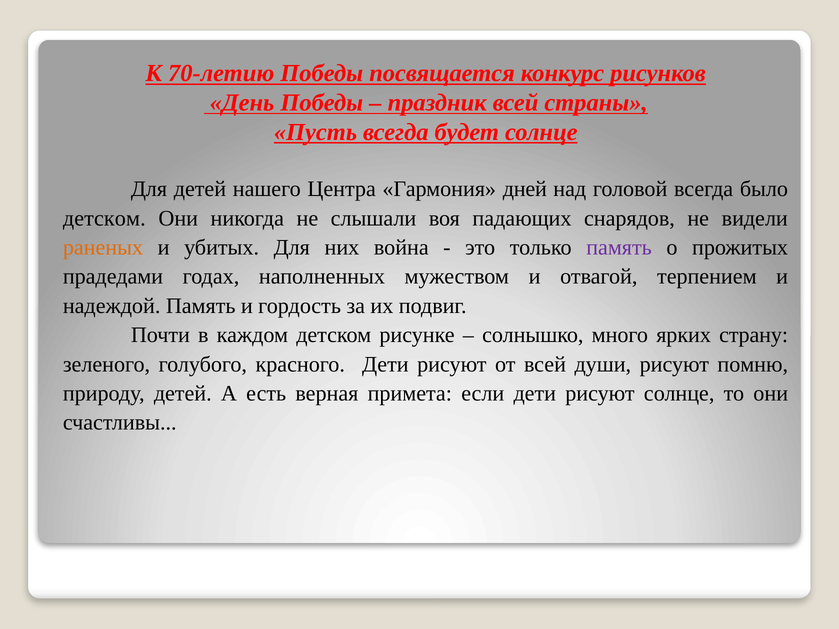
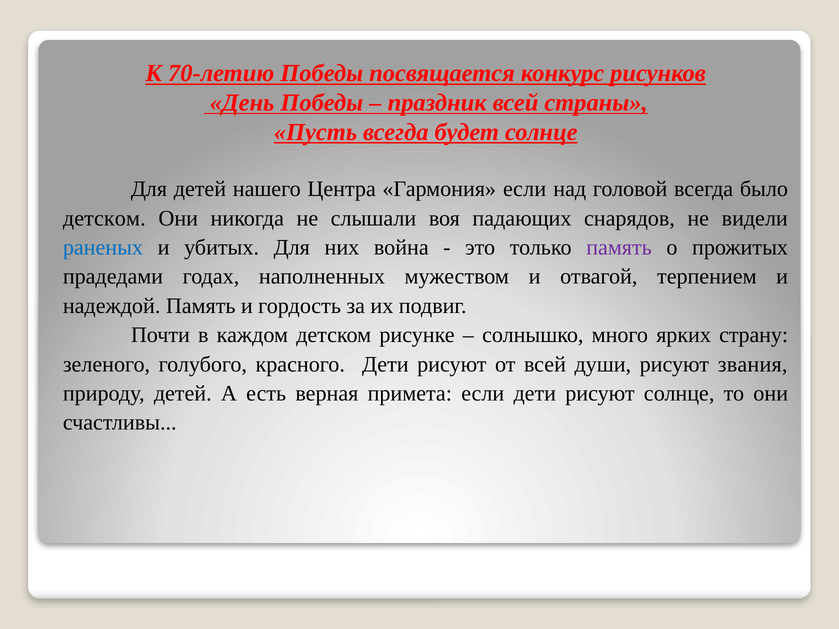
Гармония дней: дней -> если (525, 189)
раненых colour: orange -> blue (103, 248)
помню: помню -> звания (753, 364)
